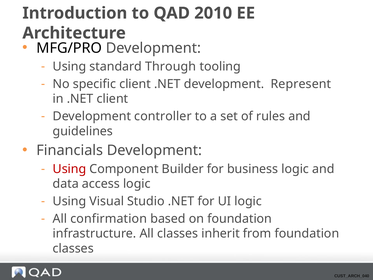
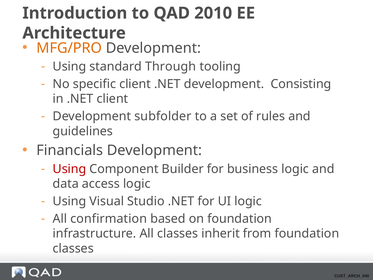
MFG/PRO colour: black -> orange (69, 48)
Represent: Represent -> Consisting (301, 84)
controller: controller -> subfolder (163, 116)
